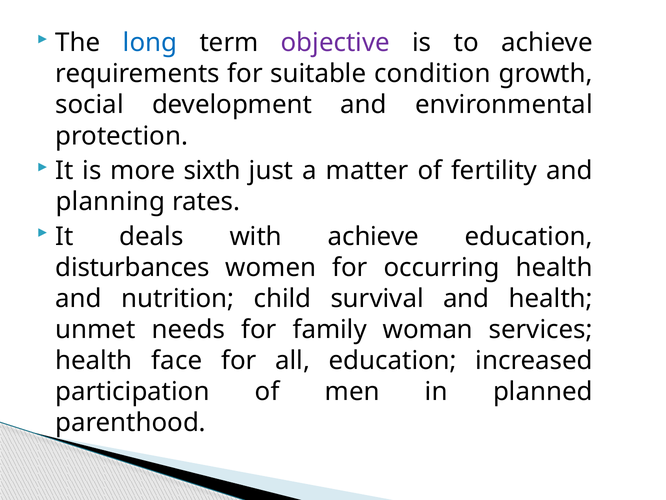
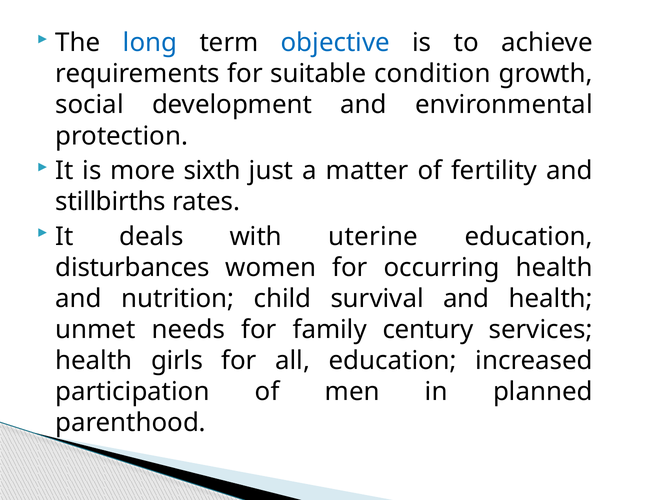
objective colour: purple -> blue (335, 43)
planning: planning -> stillbirths (111, 202)
with achieve: achieve -> uterine (373, 236)
woman: woman -> century (428, 329)
face: face -> girls (177, 360)
